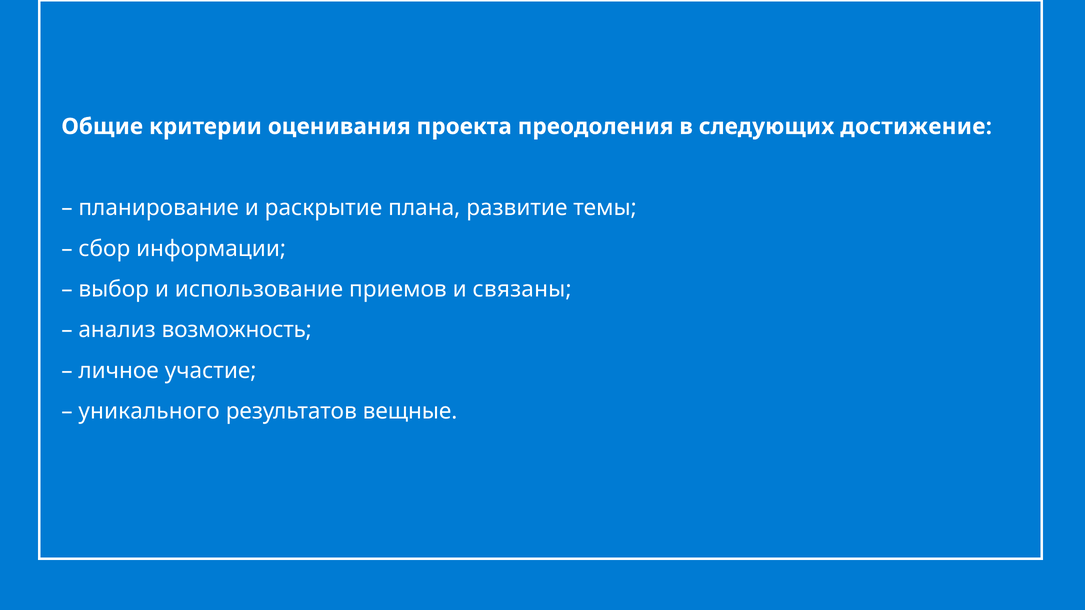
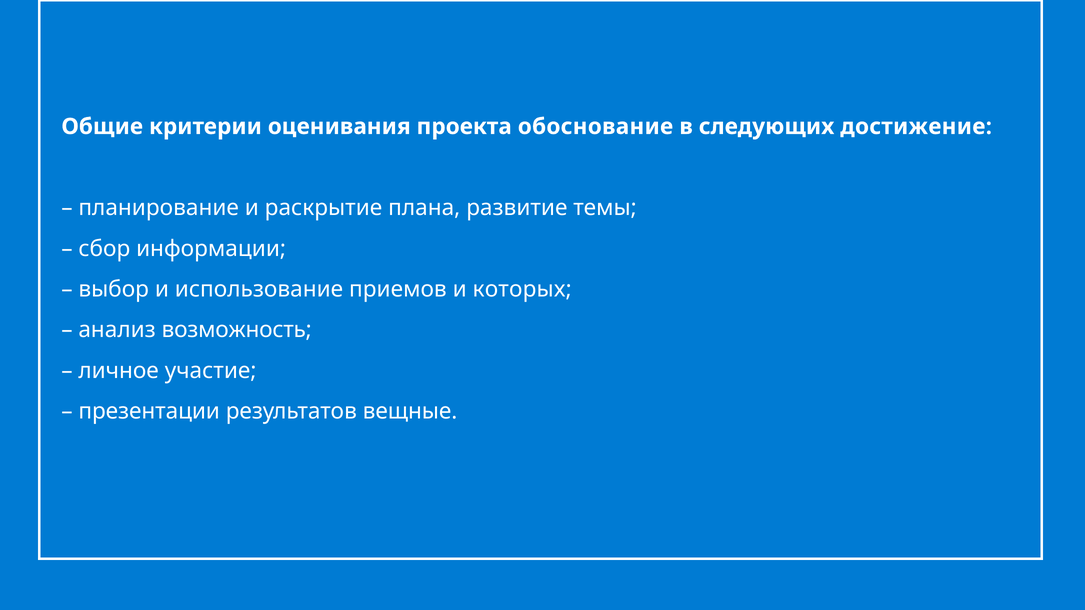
преодоления: преодоления -> обоснование (595, 127)
связаны: связаны -> которых (522, 289)
уникального: уникального -> презентации (149, 411)
